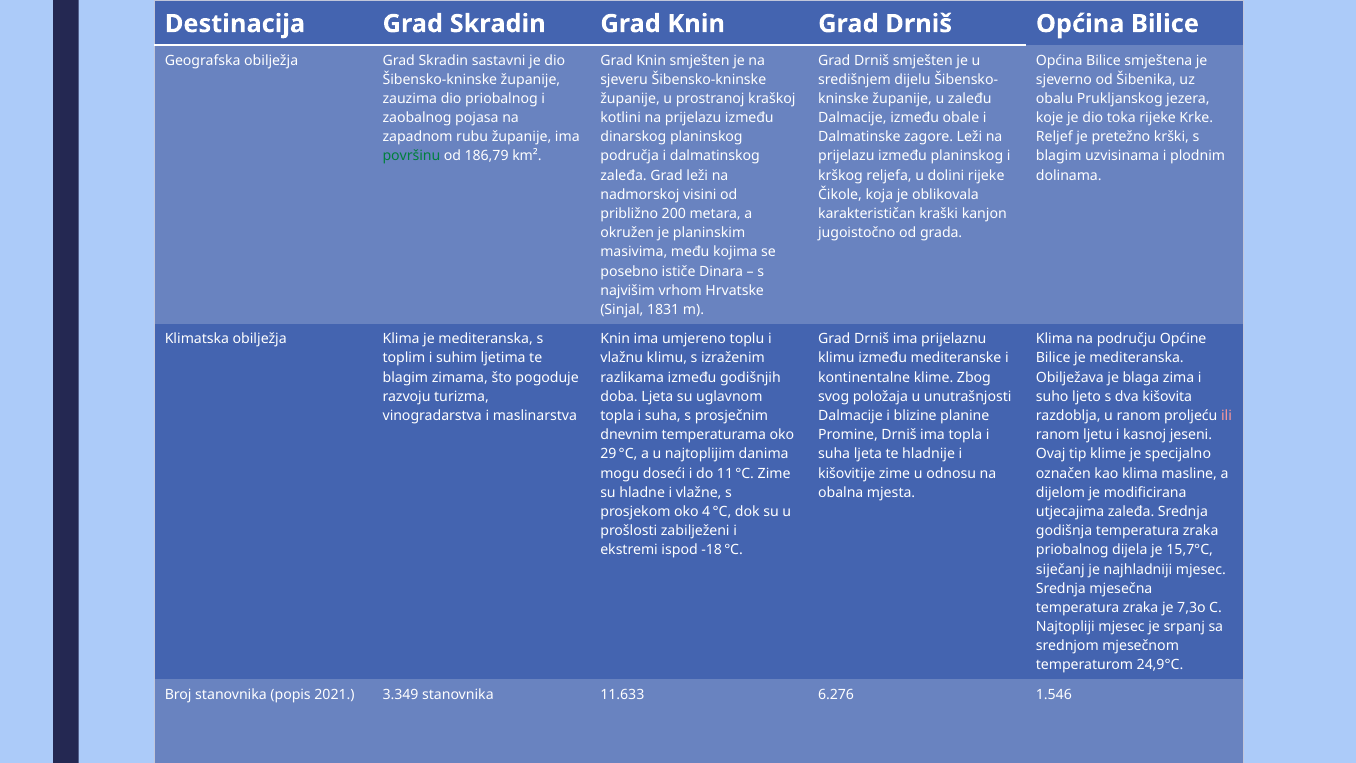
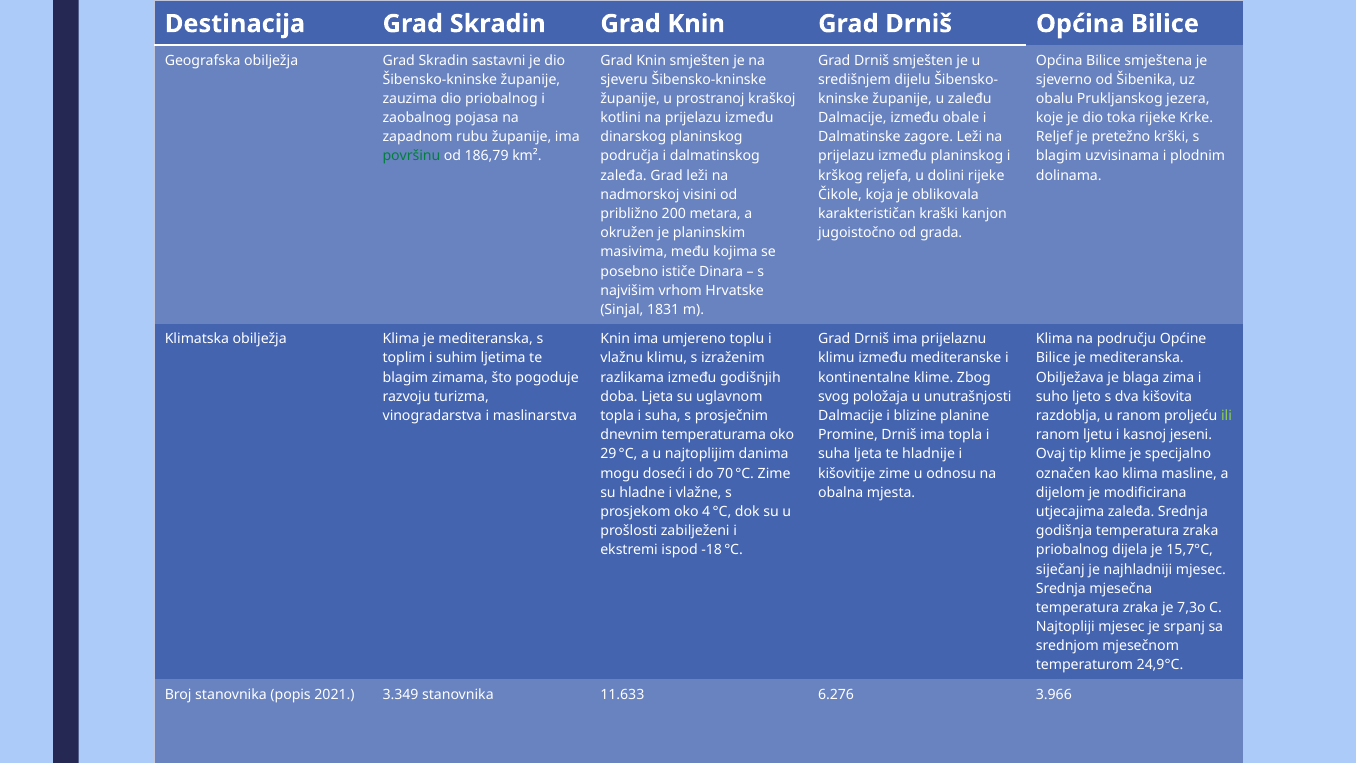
ili colour: pink -> light green (1226, 416)
11: 11 -> 70 (725, 473)
1.546: 1.546 -> 3.966 (1054, 694)
